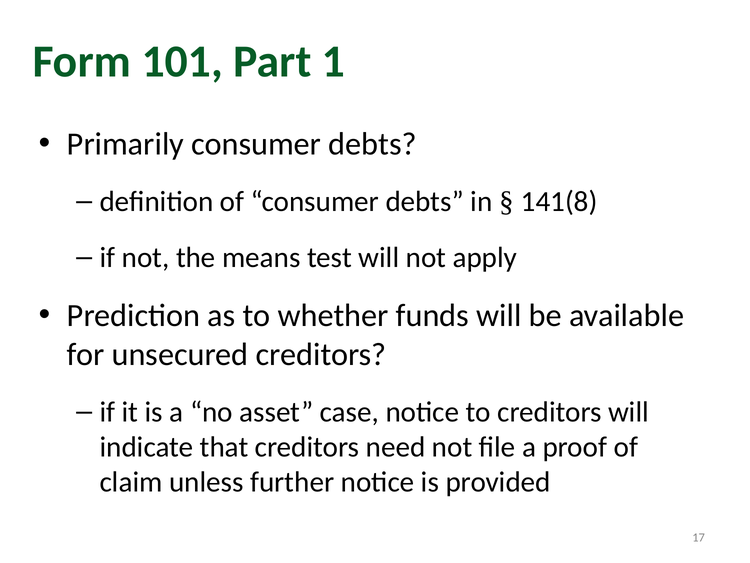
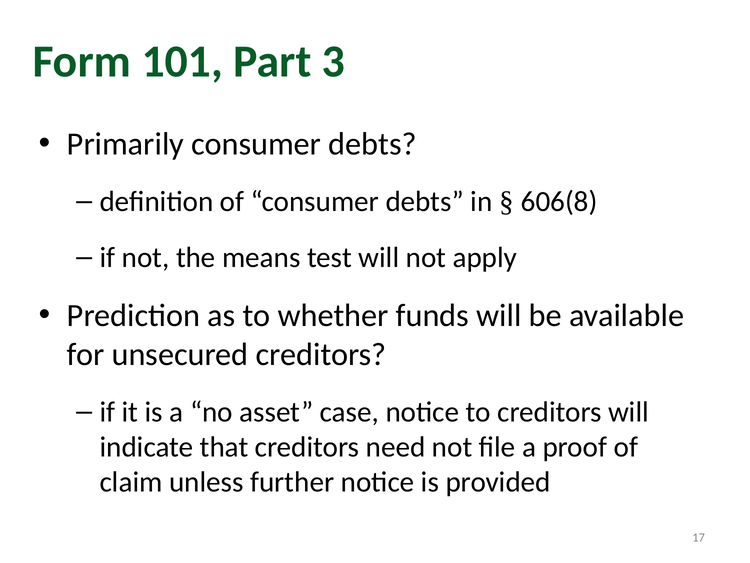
1: 1 -> 3 (333, 61)
141(8: 141(8 -> 606(8 (559, 202)
